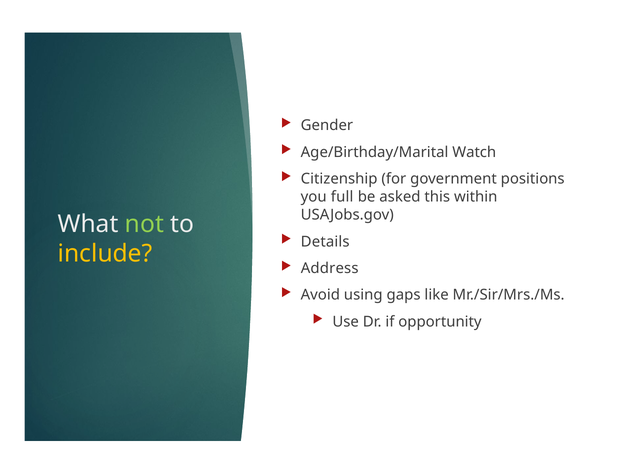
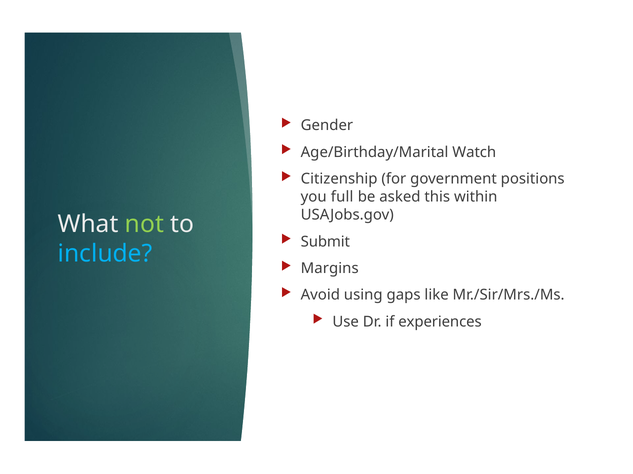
Details: Details -> Submit (325, 242)
include colour: yellow -> light blue (105, 254)
Address: Address -> Margins (330, 269)
opportunity: opportunity -> experiences (440, 322)
